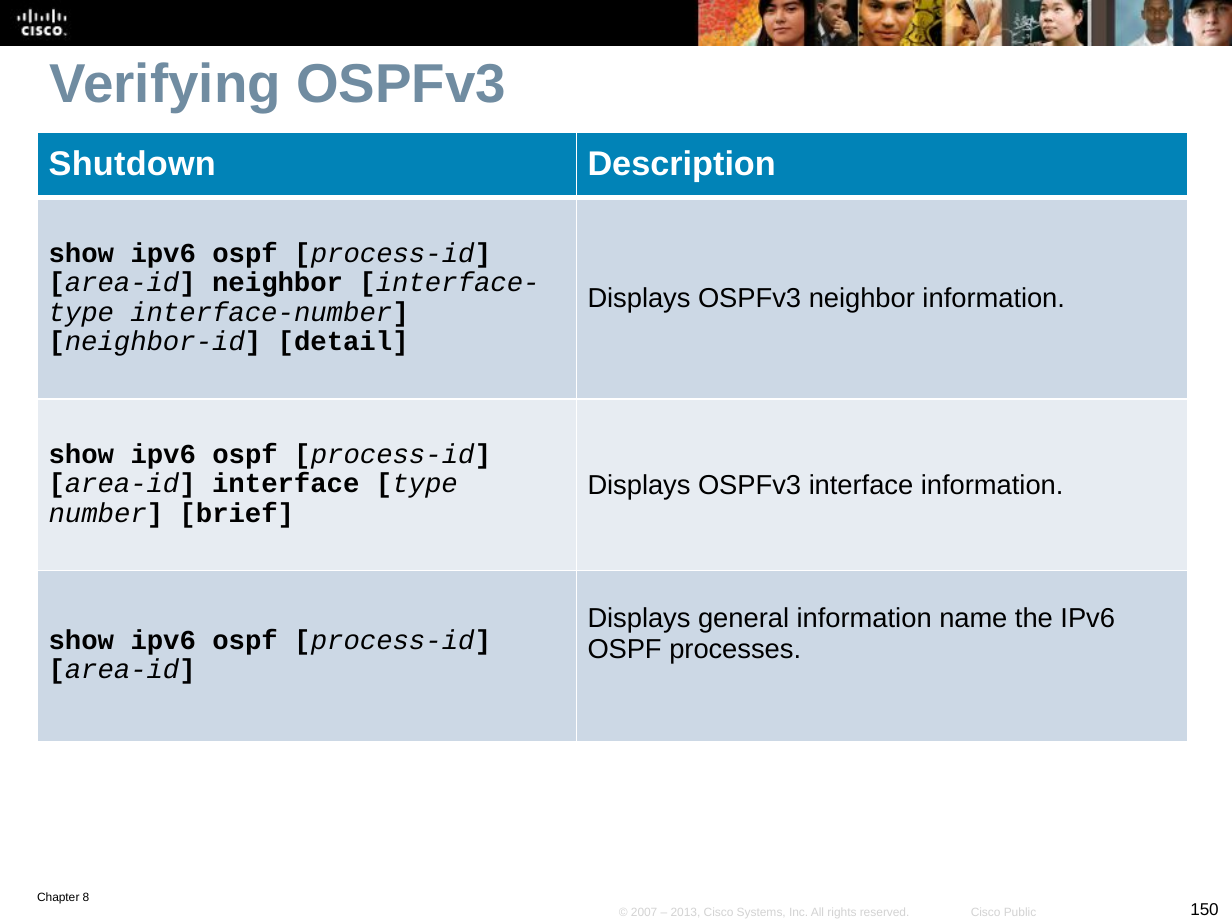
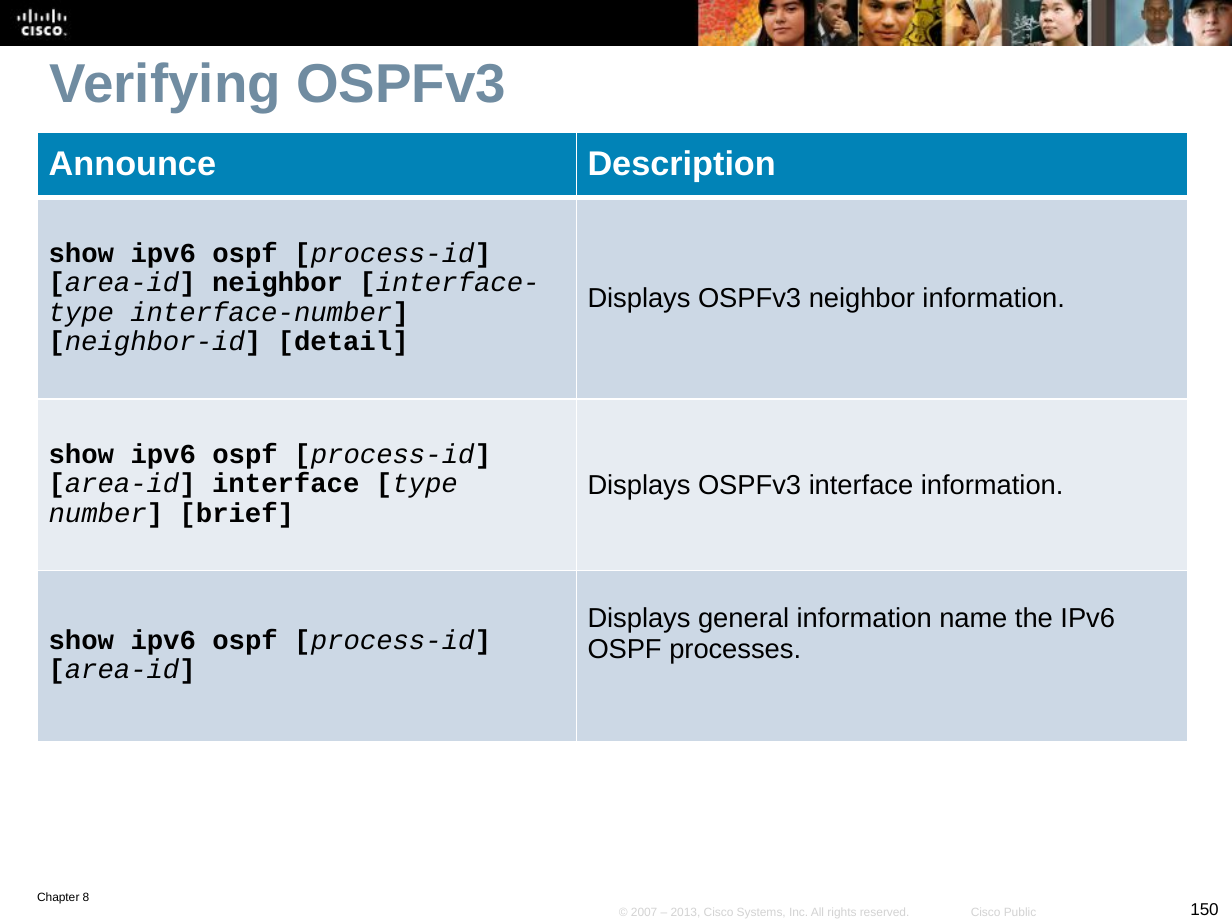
Shutdown: Shutdown -> Announce (132, 165)
